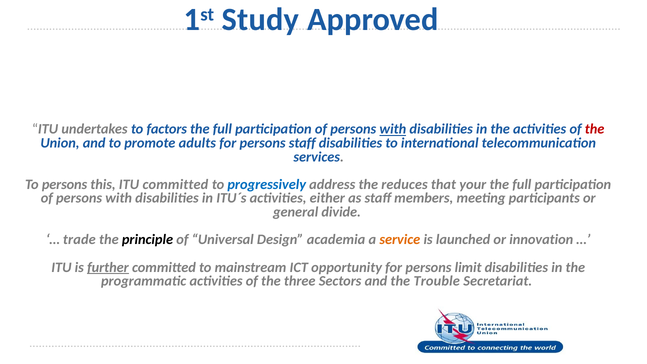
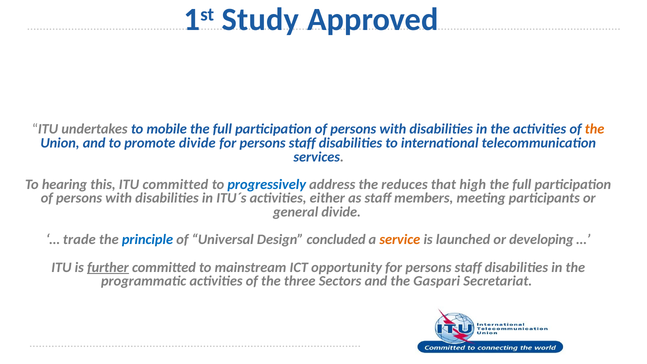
factors: factors -> mobile (167, 129)
with underline: present -> none (393, 129)
the colour: red -> orange (595, 129)
promote adults: adults -> divide (197, 143)
To persons: persons -> hearing (65, 184)
your: your -> high (473, 184)
principle colour: black -> blue (148, 240)
academia: academia -> concluded (336, 240)
innovation: innovation -> developing (541, 240)
limit: limit -> staff (468, 267)
Trouble: Trouble -> Gaspari (437, 281)
